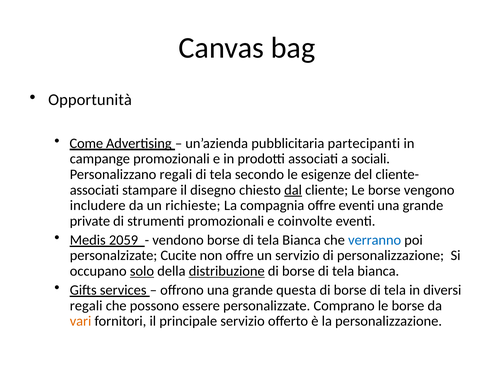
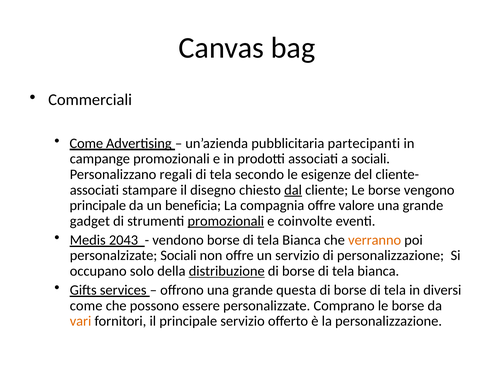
Opportunità: Opportunità -> Commerciali (90, 100)
includere: includere -> principale (98, 206)
richieste: richieste -> beneficia (193, 206)
offre eventi: eventi -> valore (357, 206)
private: private -> gadget (90, 221)
promozionali underline: none -> present (226, 221)
2059: 2059 -> 2043 (124, 240)
verranno colour: blue -> orange (375, 240)
personalzizate Cucite: Cucite -> Sociali (178, 256)
solo underline: present -> none (142, 271)
regali: regali -> come (86, 306)
